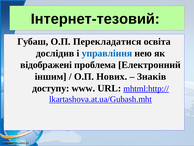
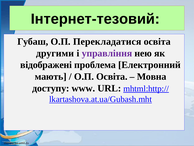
дослідив: дослідив -> другими (55, 53)
управління colour: blue -> purple (107, 53)
іншим: іншим -> мають (51, 76)
О.П Нових: Нових -> Освіта (112, 76)
Знаків: Знаків -> Мовна (152, 76)
